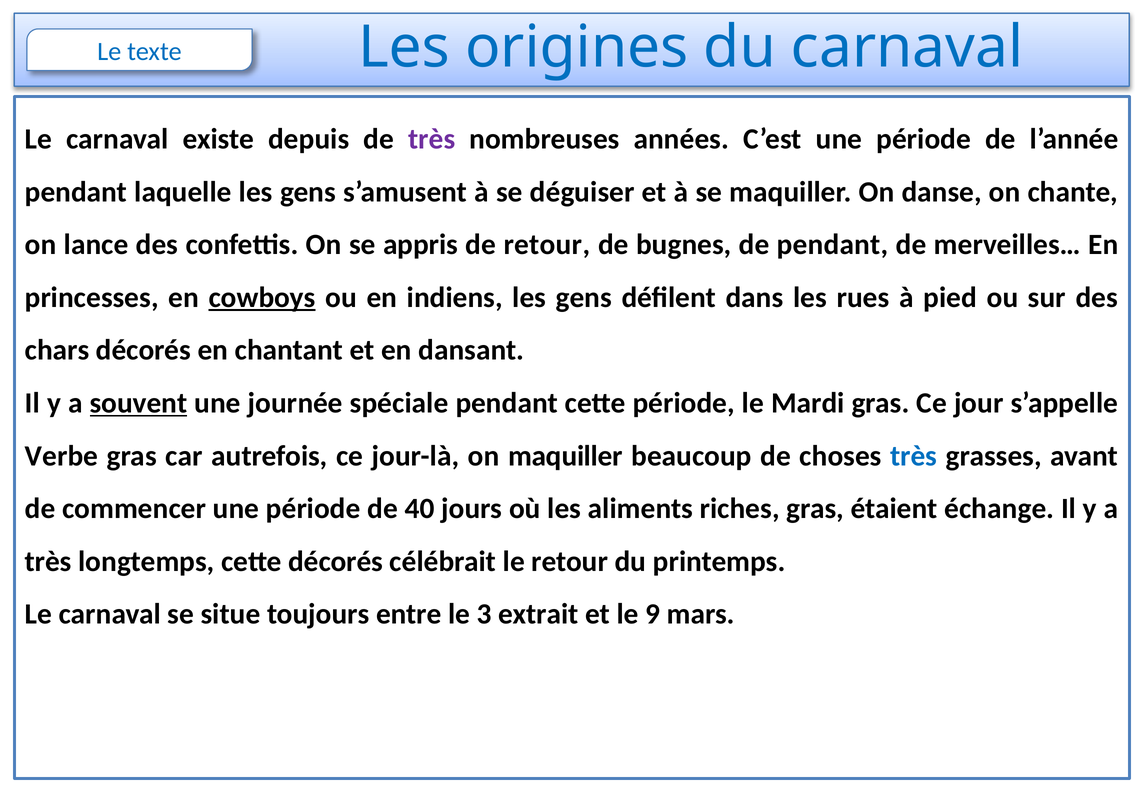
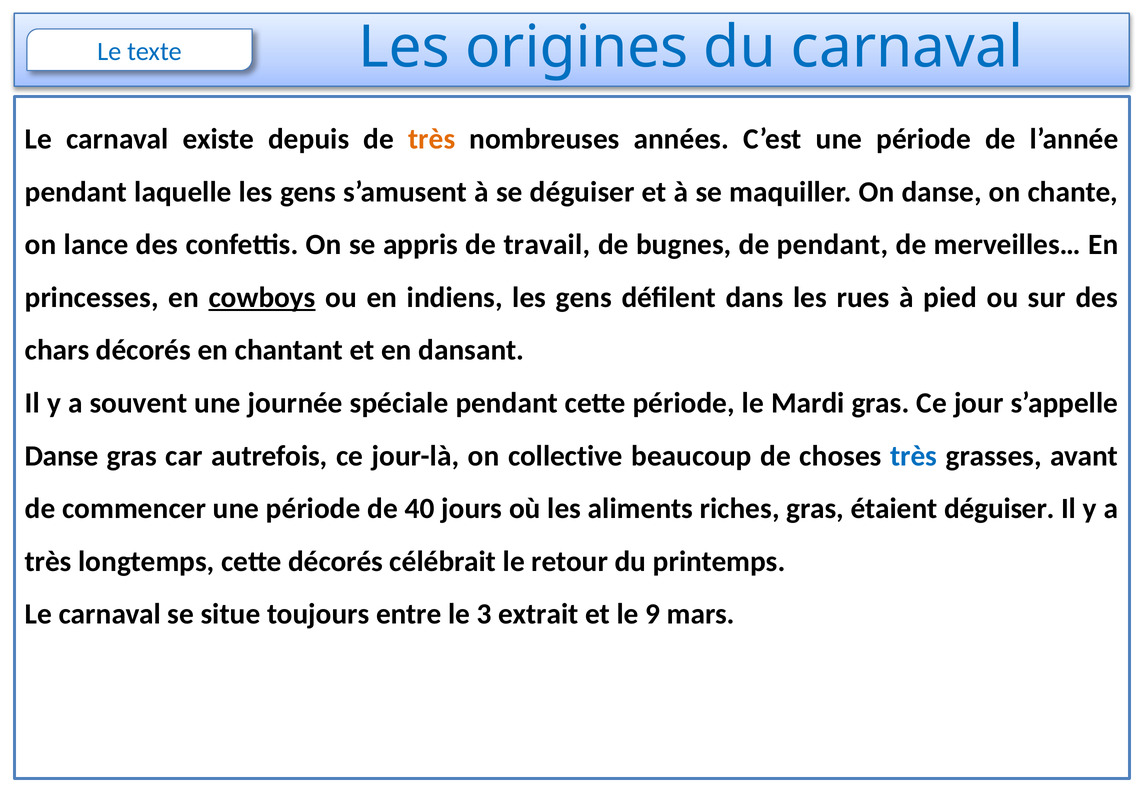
très colour: purple -> orange (432, 139)
de retour: retour -> travail (547, 245)
souvent underline: present -> none (139, 403)
Verbe: Verbe -> Danse (62, 456)
on maquiller: maquiller -> collective (565, 456)
étaient échange: échange -> déguiser (999, 509)
